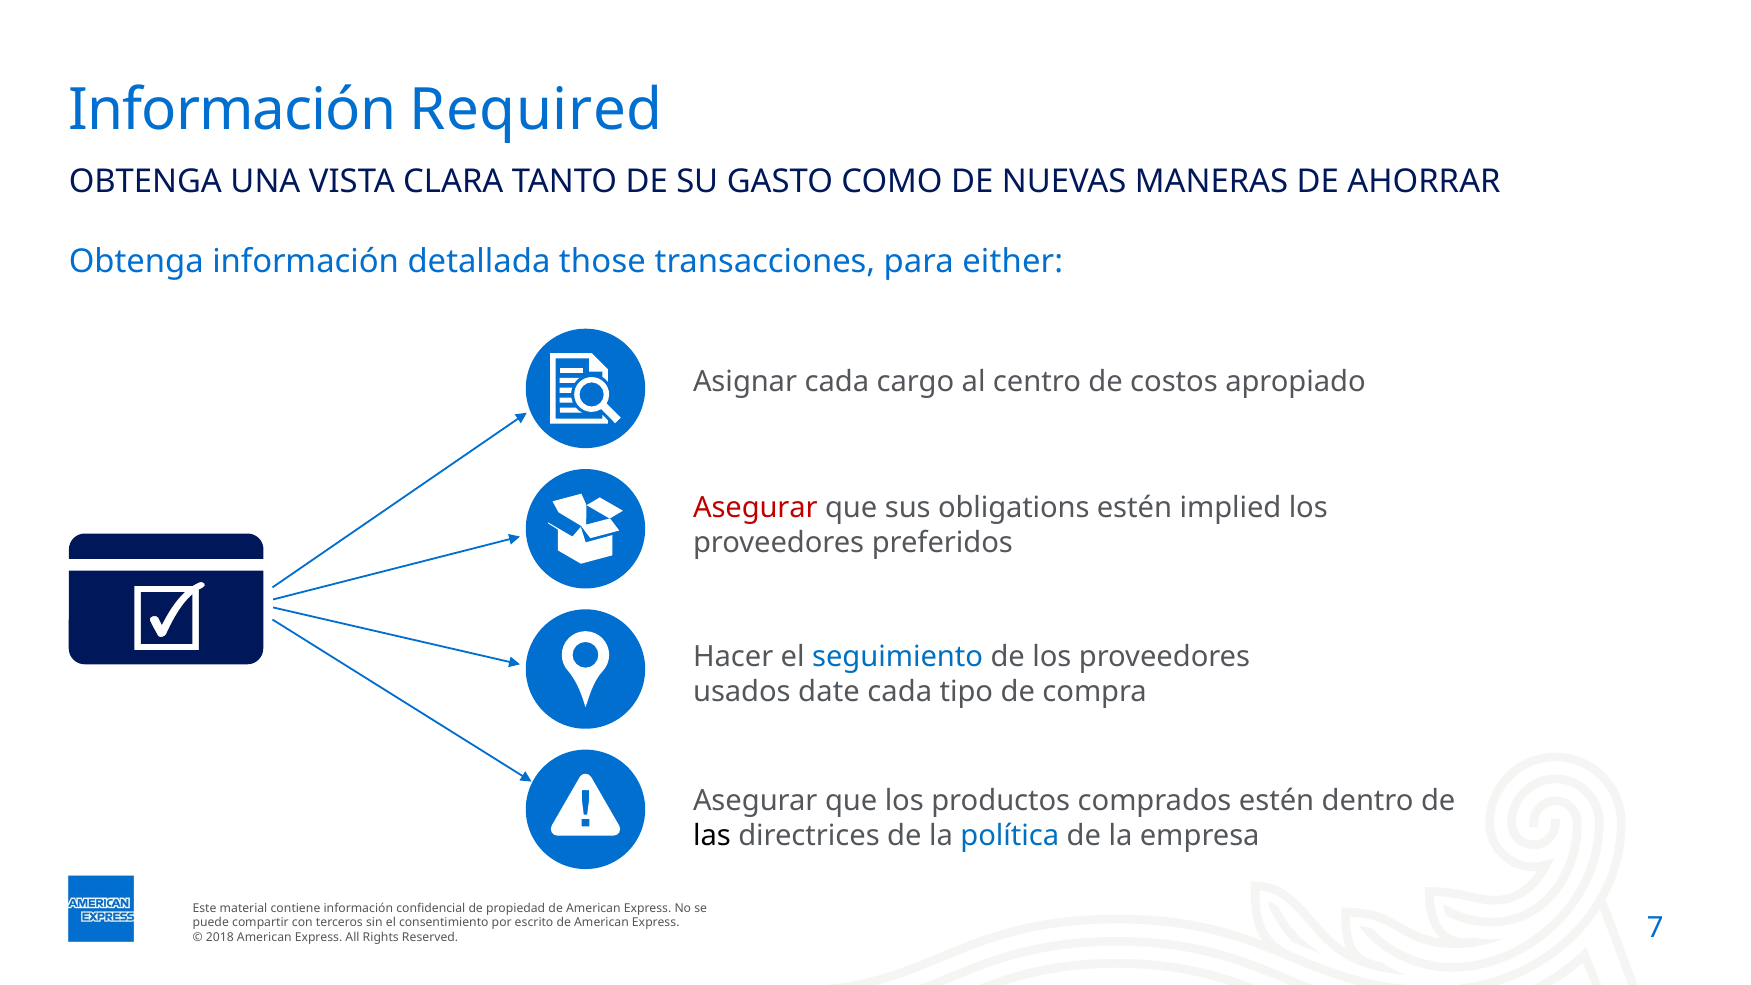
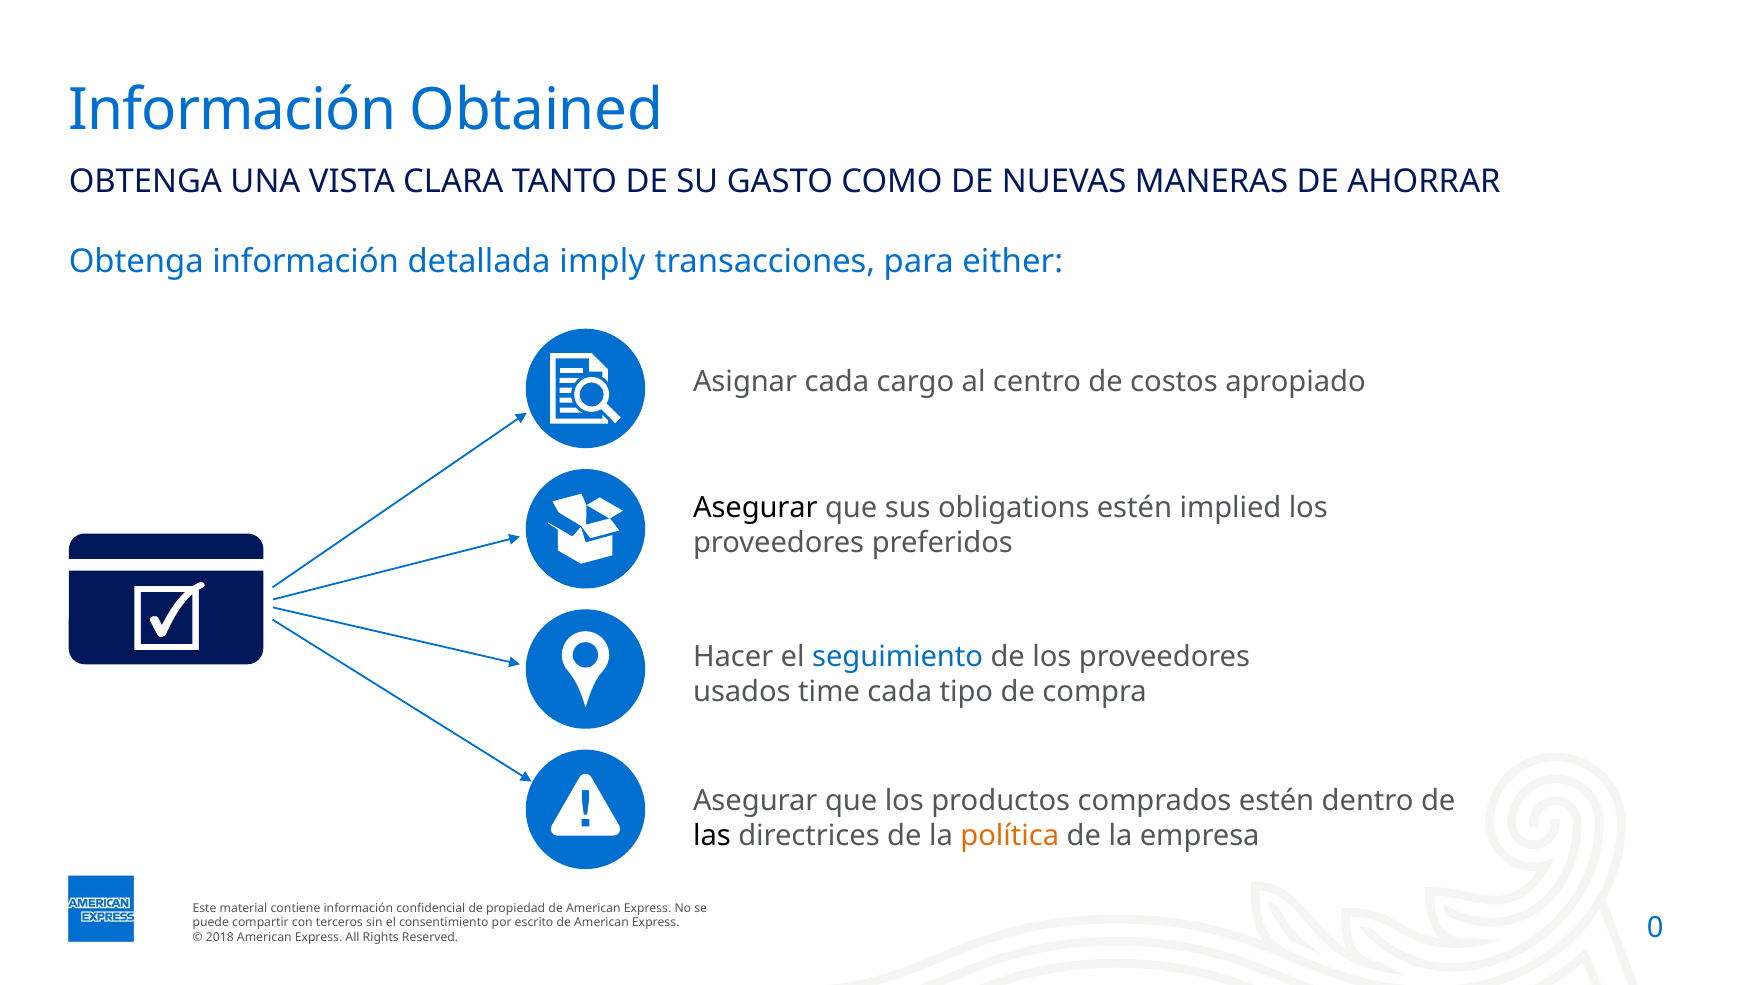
Required: Required -> Obtained (536, 110)
those: those -> imply (602, 262)
Asegurar colour: red -> black (755, 508)
date: date -> time (829, 691)
política colour: blue -> orange (1010, 836)
7: 7 -> 0 (1655, 928)
